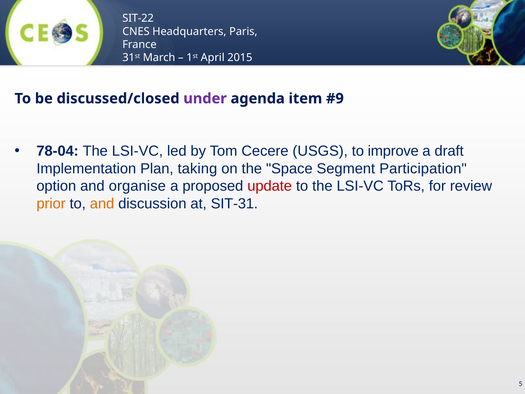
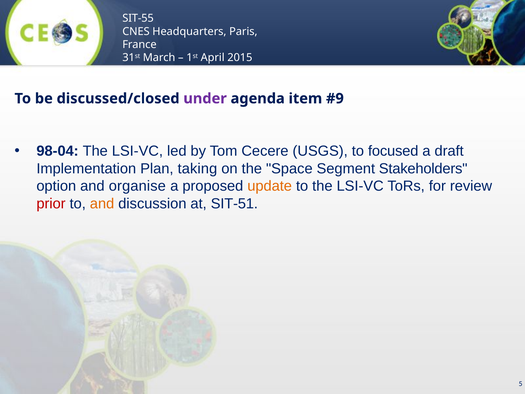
SIT-22: SIT-22 -> SIT-55 (138, 18)
78-04: 78-04 -> 98-04 (58, 151)
improve: improve -> focused (393, 151)
Participation: Participation -> Stakeholders (423, 168)
update colour: red -> orange (270, 186)
prior colour: orange -> red (51, 204)
SIT-31: SIT-31 -> SIT-51 (234, 204)
